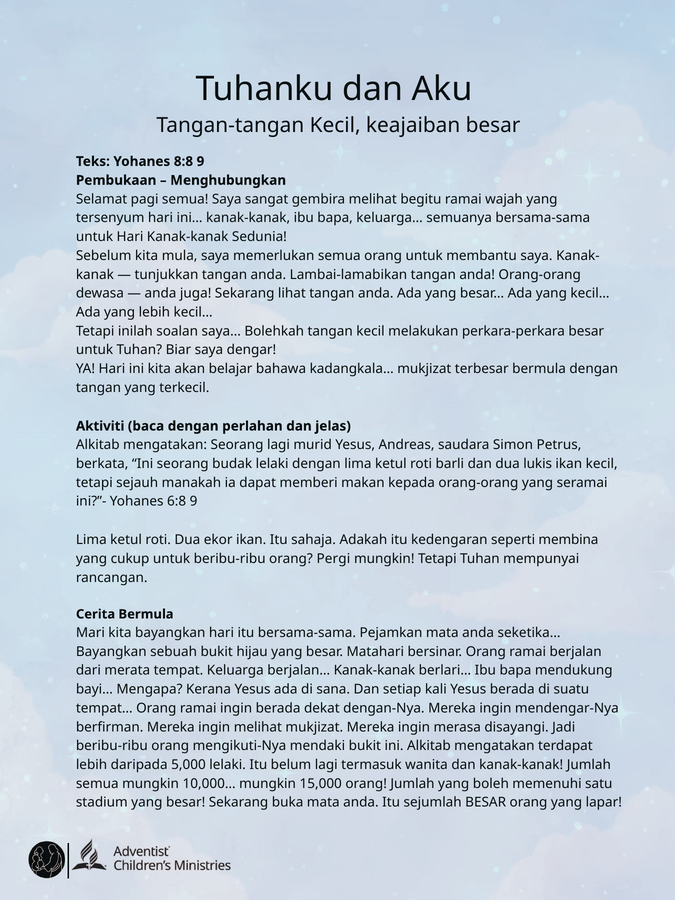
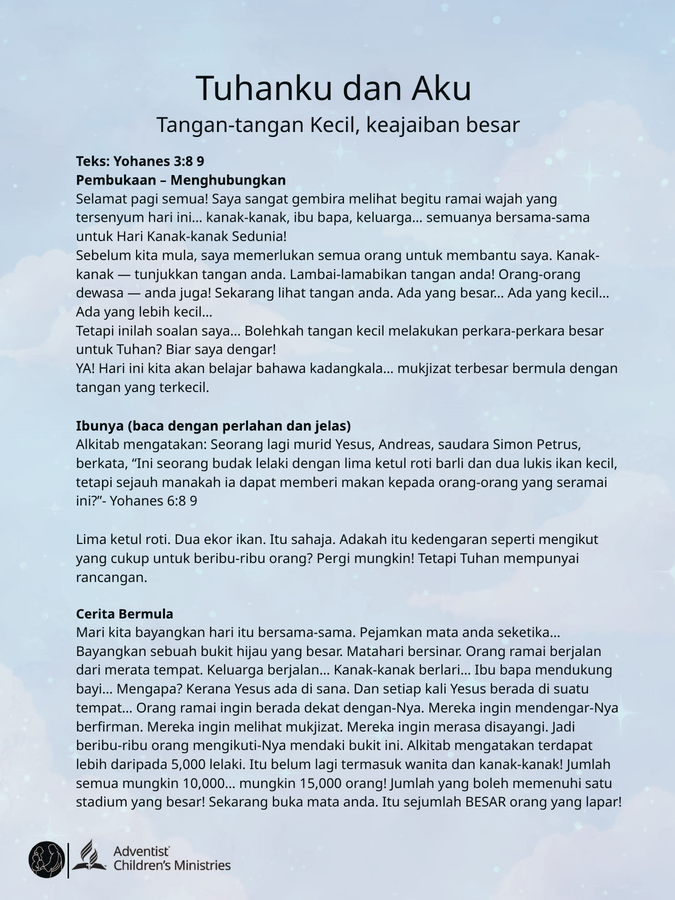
8:8: 8:8 -> 3:8 (183, 161)
Aktiviti: Aktiviti -> Ibunya (100, 426)
membina: membina -> mengikut (568, 540)
